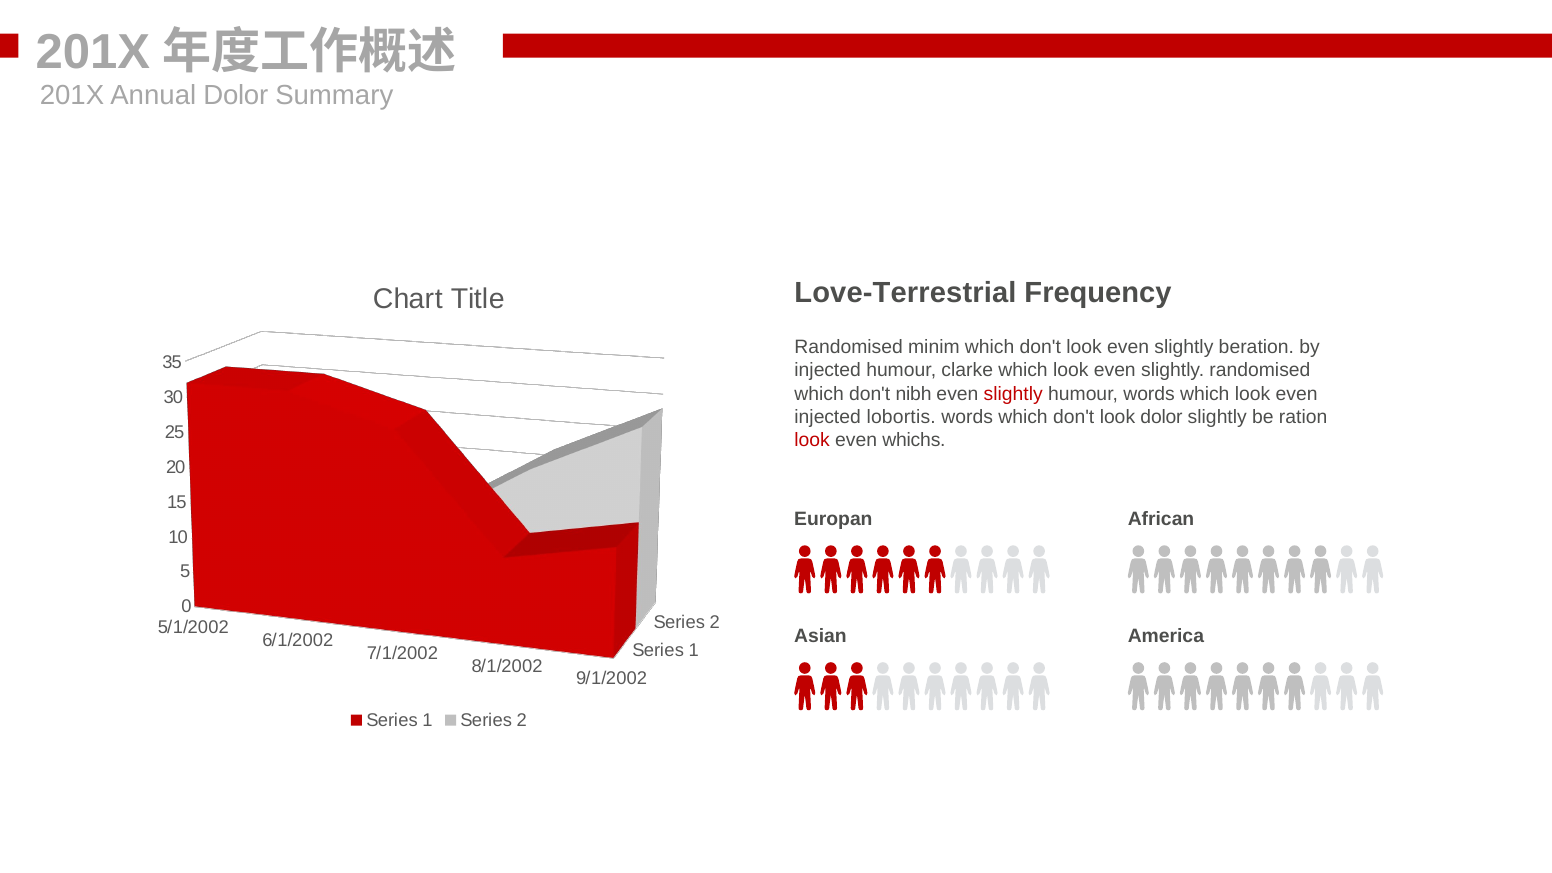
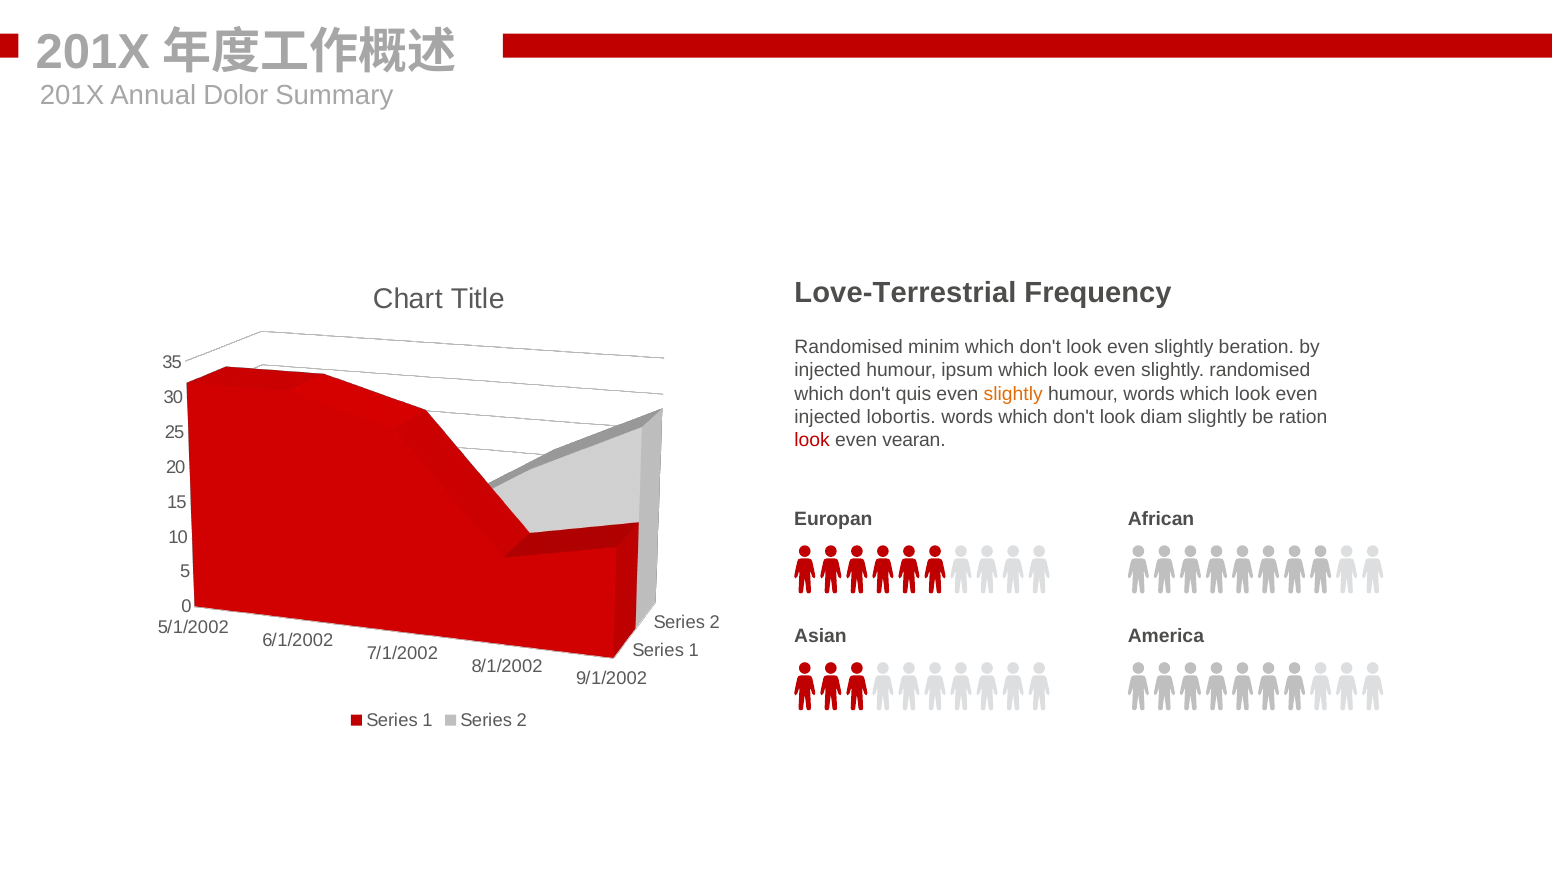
clarke: clarke -> ipsum (967, 370)
nibh: nibh -> quis (913, 394)
slightly colour: red -> orange (1013, 394)
look dolor: dolor -> diam (1161, 417)
whichs: whichs -> vearan (914, 440)
